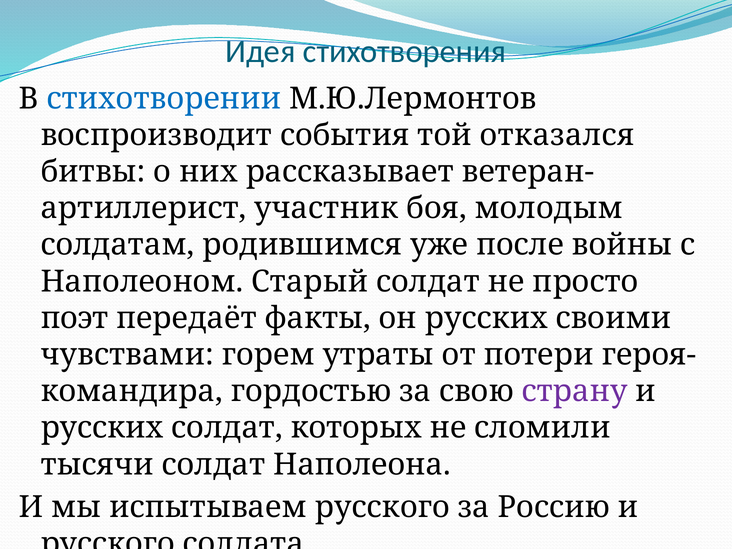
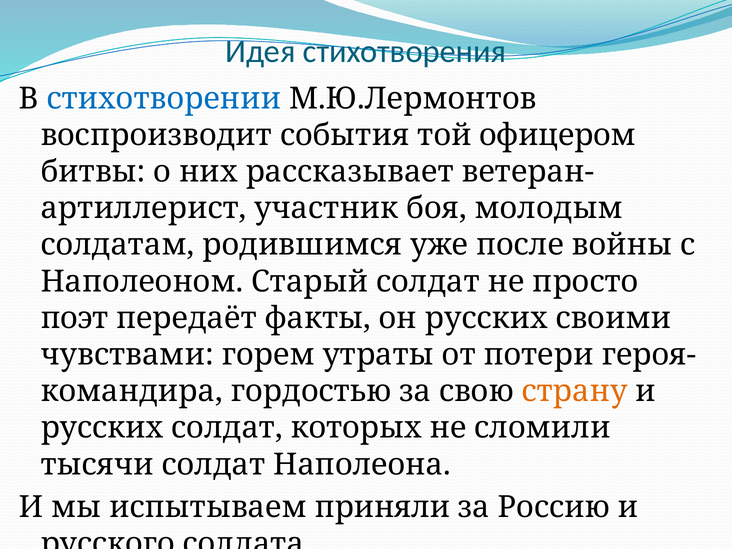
отказался: отказался -> офицером (557, 135)
страну colour: purple -> orange (575, 391)
испытываем русского: русского -> приняли (383, 507)
